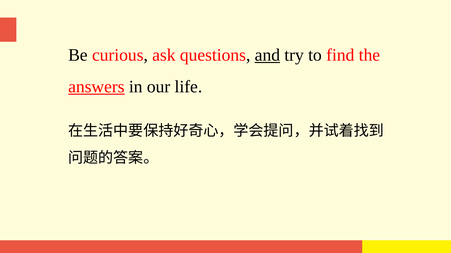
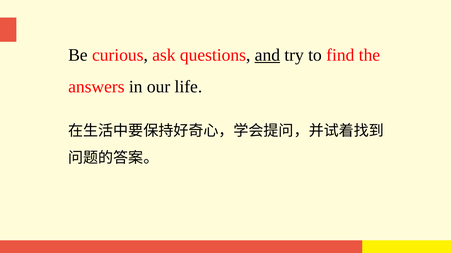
answers underline: present -> none (96, 87)
